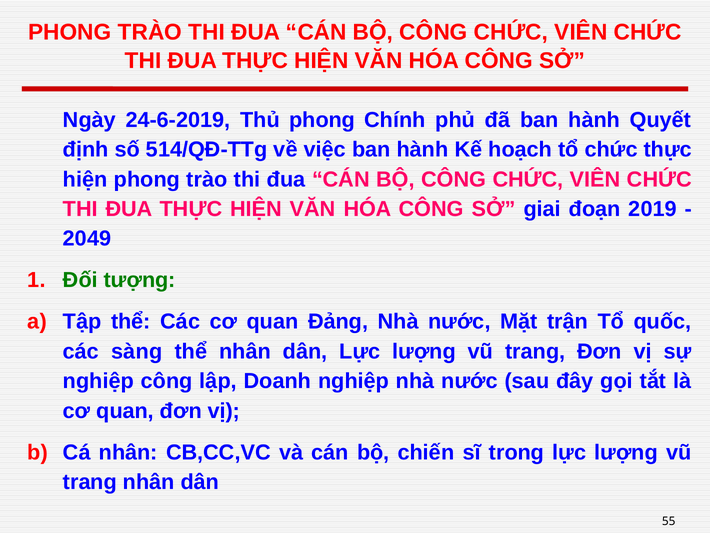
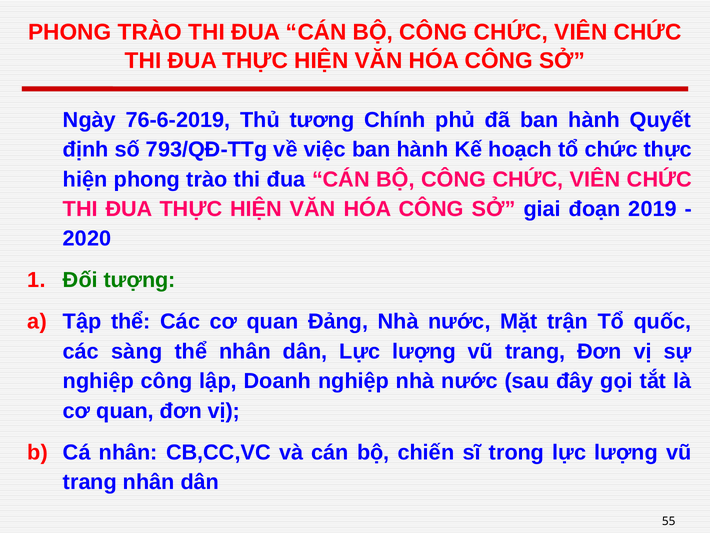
24-6-2019: 24-6-2019 -> 76-6-2019 (178, 120)
Thủ phong: phong -> tương (322, 120)
514/QĐ-TTg: 514/QĐ-TTg -> 793/QĐ-TTg (207, 150)
2049: 2049 -> 2020 (87, 239)
